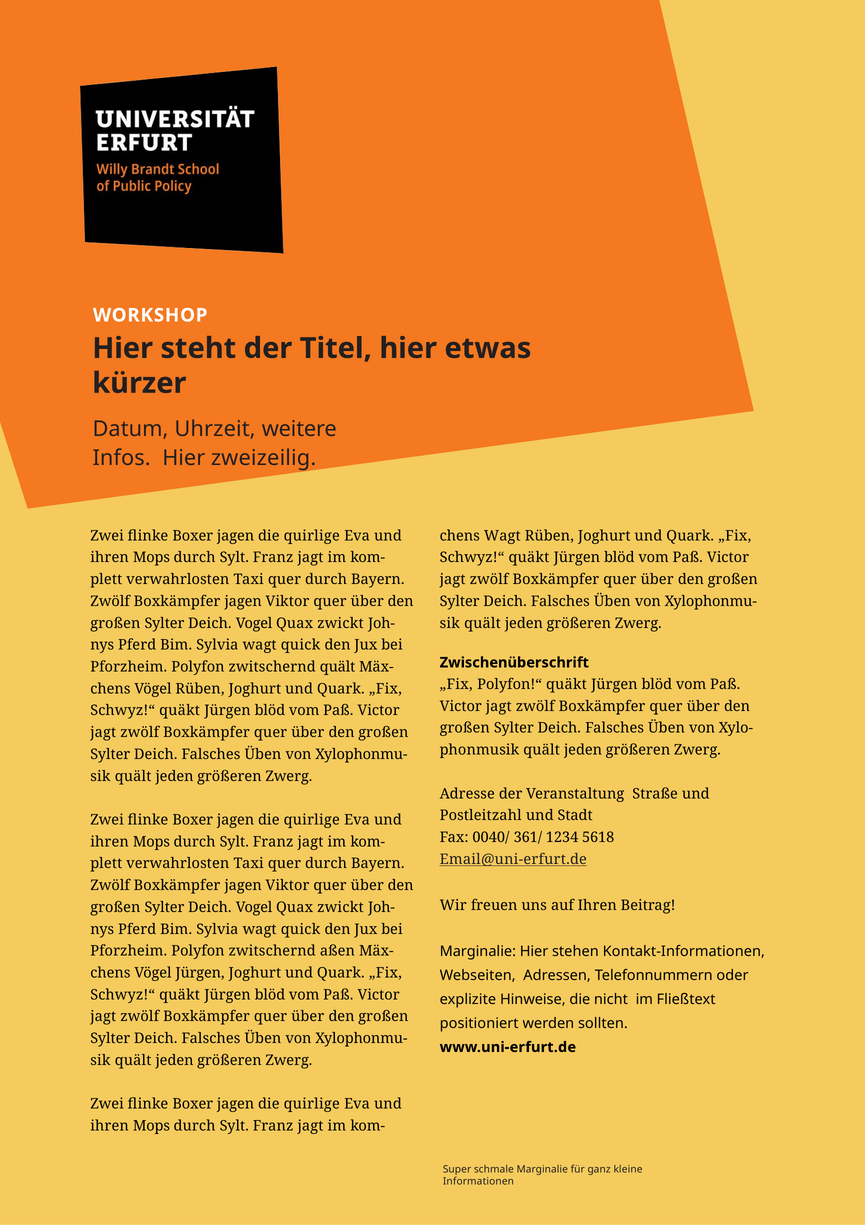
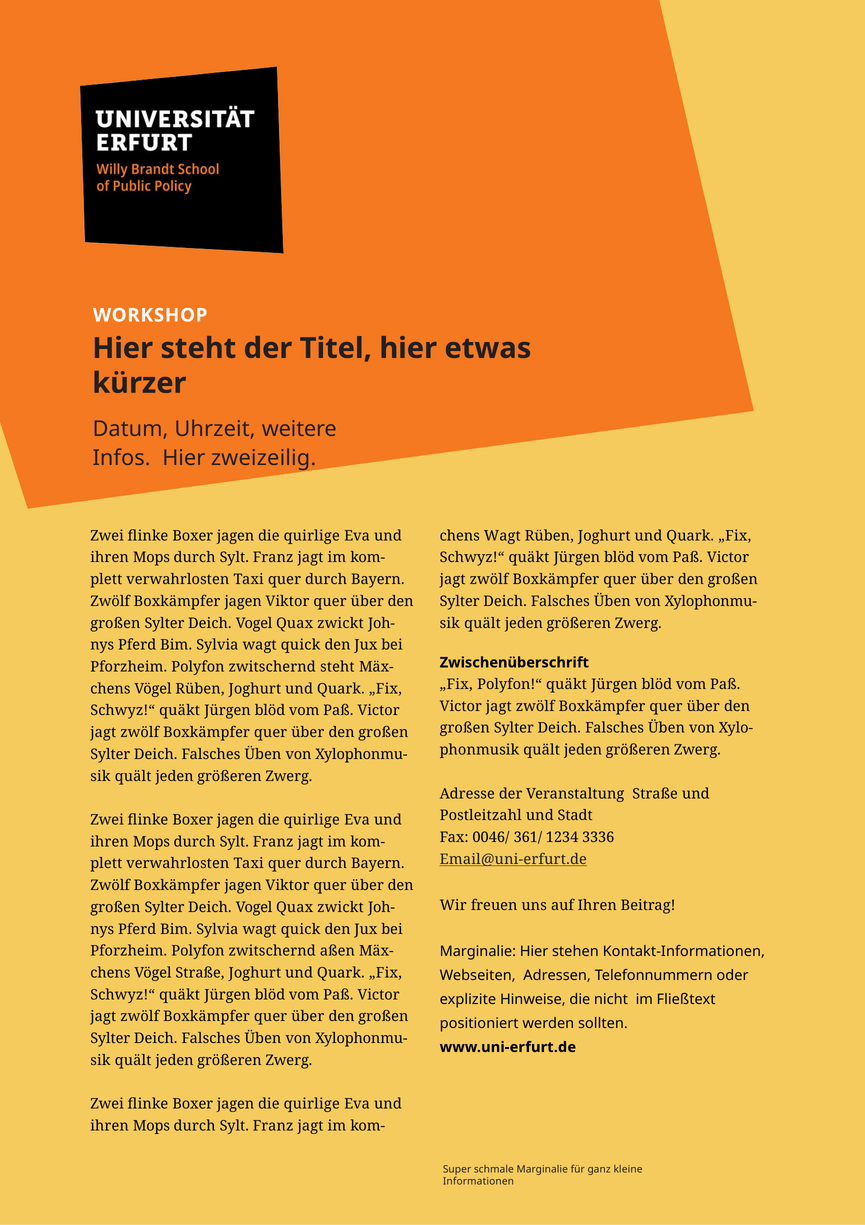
zwitschernd quält: quält -> steht (337, 666)
0040/: 0040/ -> 0046/ (491, 837)
5618: 5618 -> 3336 (598, 837)
Vögel Jürgen: Jürgen -> Straße (200, 972)
